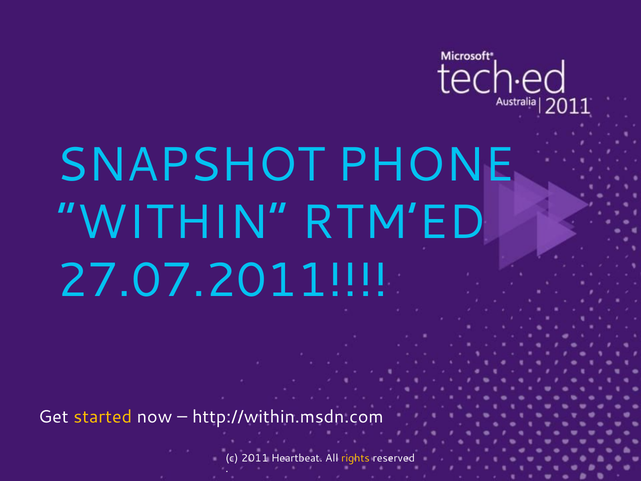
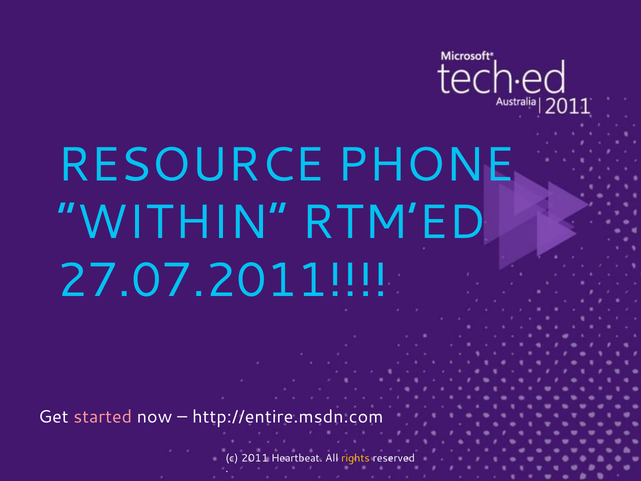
SNAPSHOT: SNAPSHOT -> RESOURCE (191, 165)
started colour: yellow -> pink (103, 417)
http://within.msdn.com: http://within.msdn.com -> http://entire.msdn.com (288, 417)
